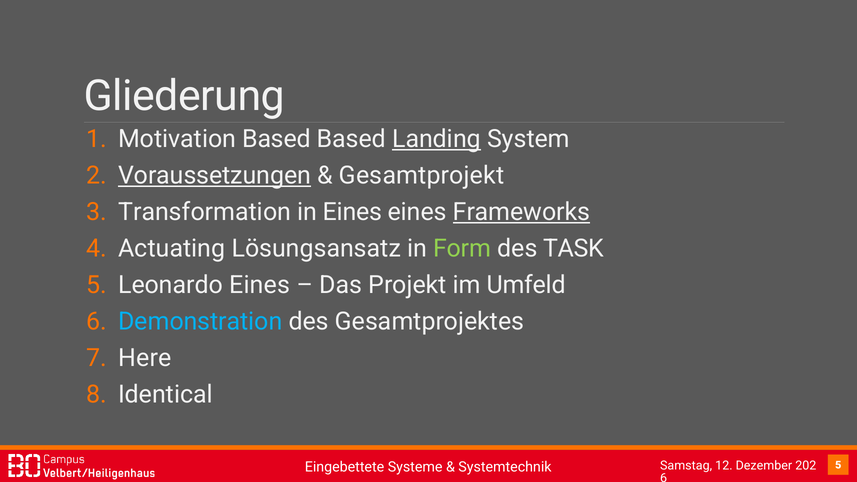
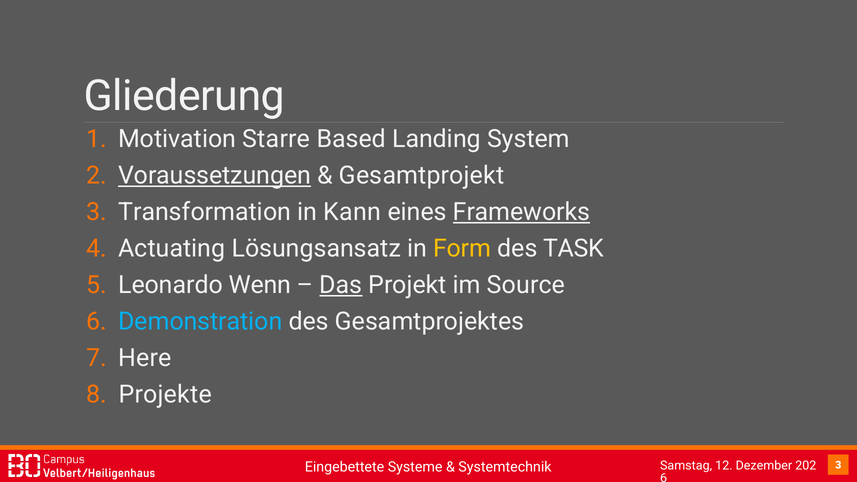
Motivation Based: Based -> Starre (276, 139)
Landing underline: present -> none (437, 139)
in Eines: Eines -> Kann (352, 212)
Form colour: light green -> yellow (462, 248)
Leonardo Eines: Eines -> Wenn (260, 285)
Das underline: none -> present (341, 285)
Umfeld: Umfeld -> Source (526, 285)
Identical: Identical -> Projekte (165, 395)
5: 5 -> 3 (838, 465)
